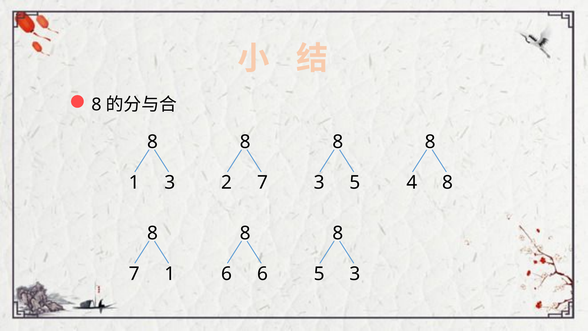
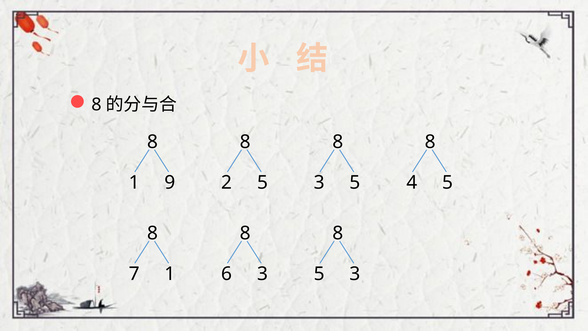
1 3: 3 -> 9 (170, 183)
2 7: 7 -> 5 (262, 183)
4 8: 8 -> 5 (448, 183)
6 6: 6 -> 3 (262, 274)
